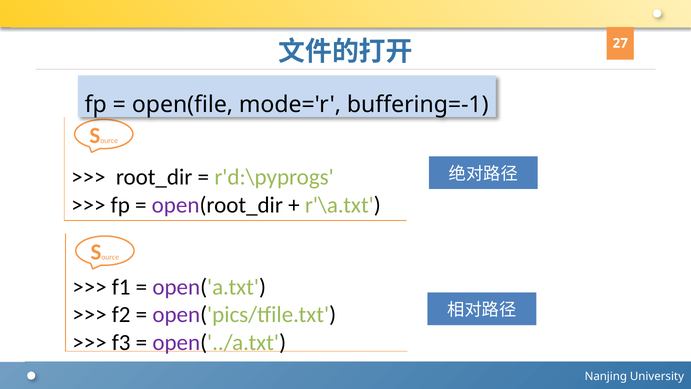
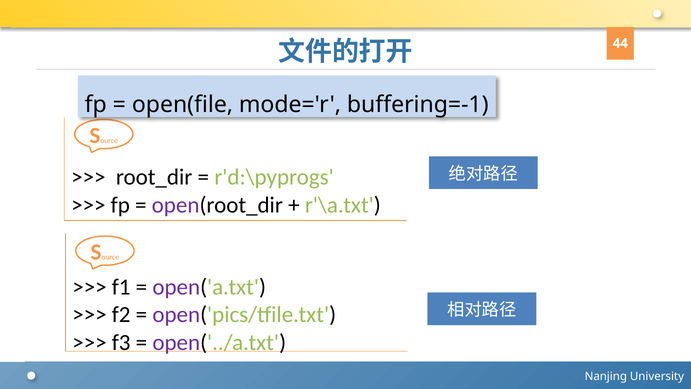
27: 27 -> 44 (620, 43)
